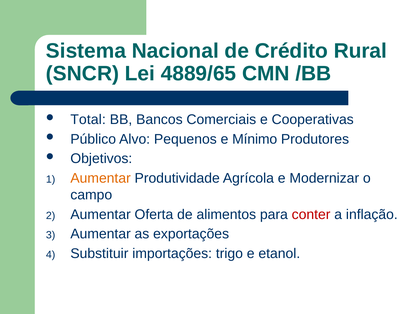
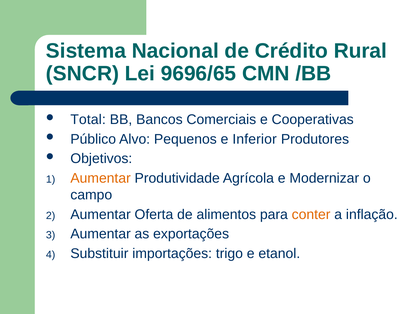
4889/65: 4889/65 -> 9696/65 (199, 74)
Mínimo: Mínimo -> Inferior (255, 139)
conter colour: red -> orange (311, 214)
